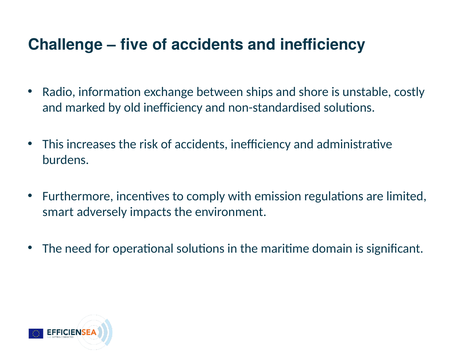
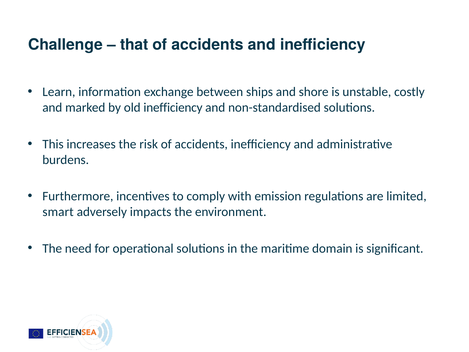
five: five -> that (134, 44)
Radio: Radio -> Learn (59, 92)
